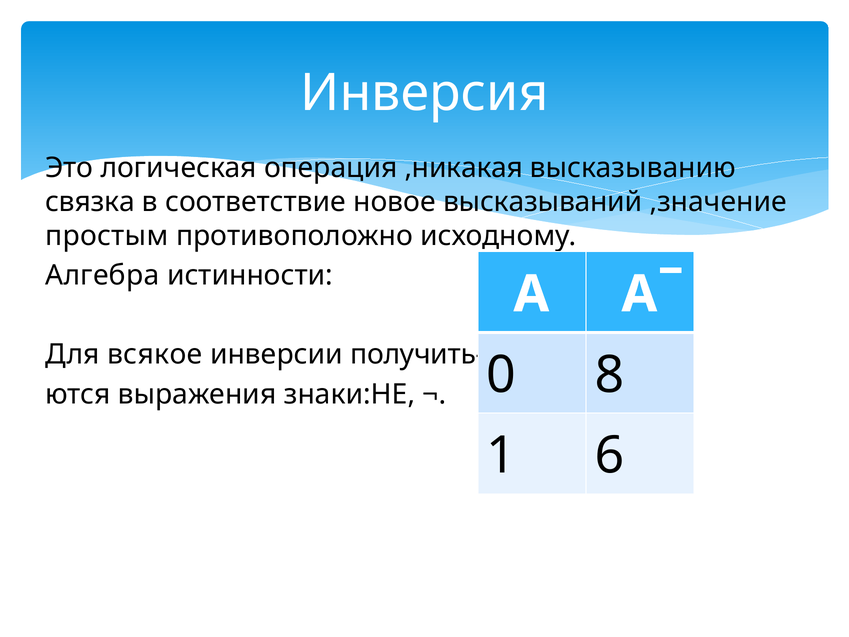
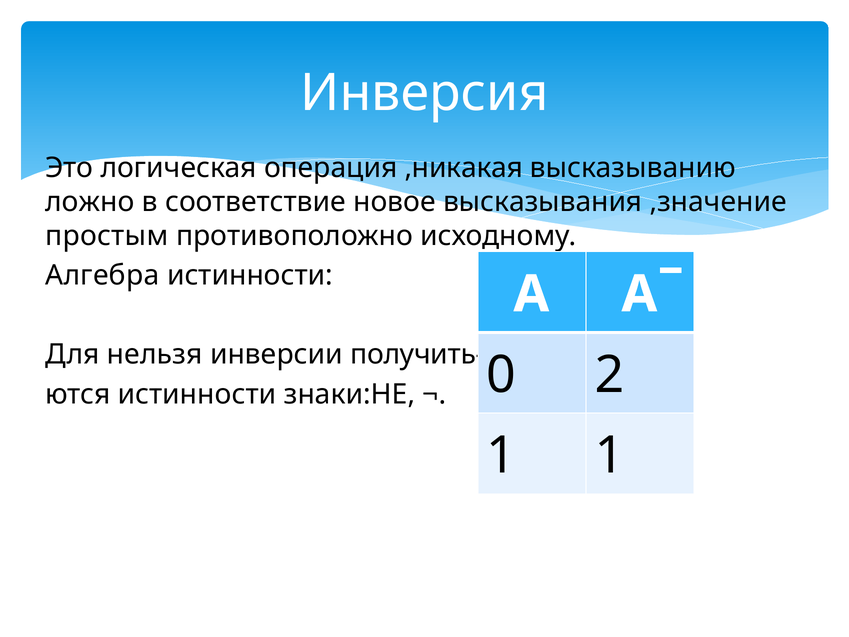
связка: связка -> ложно (90, 202)
высказываний: высказываний -> высказывания (543, 202)
всякое: всякое -> нельзя (155, 354)
8: 8 -> 2 (609, 375)
ются выражения: выражения -> истинности (197, 394)
1 6: 6 -> 1 (609, 455)
